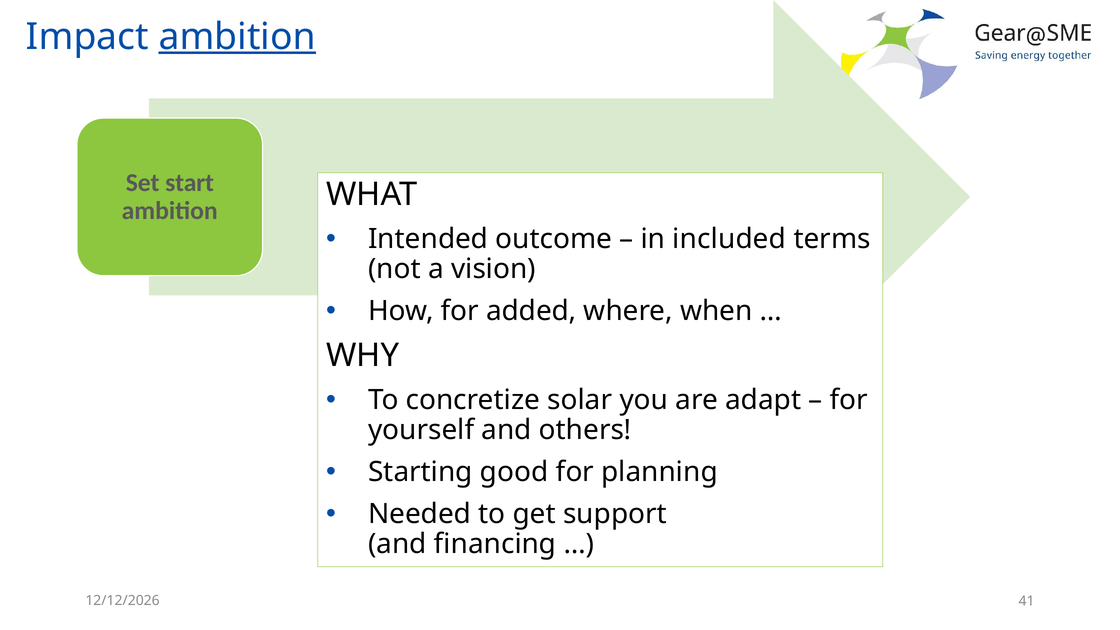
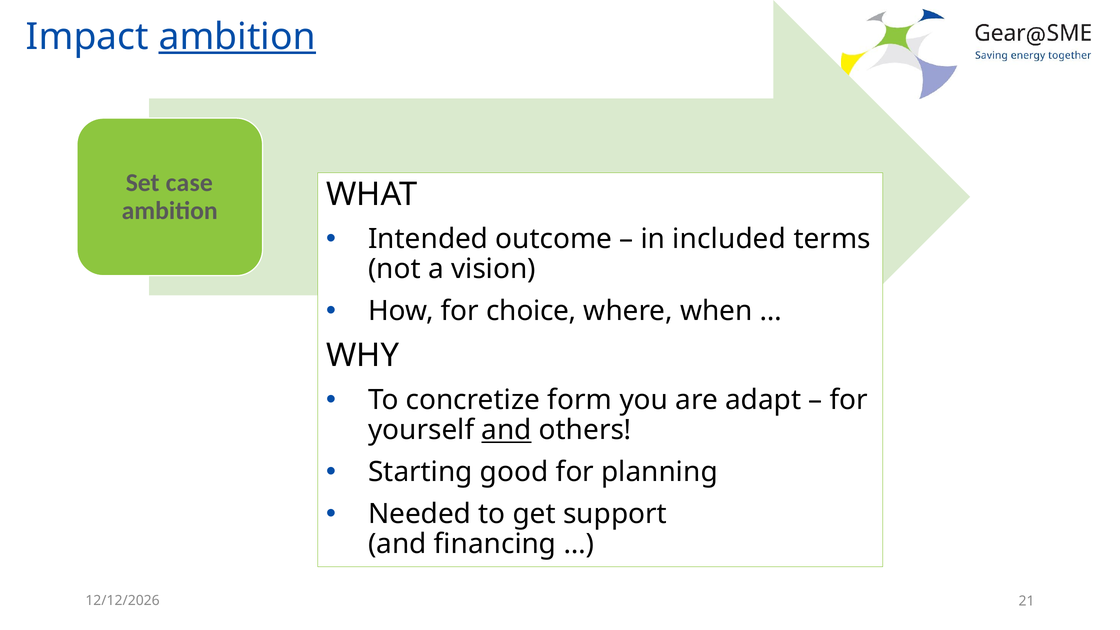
start: start -> case (189, 183)
added: added -> choice (531, 311)
solar: solar -> form (580, 400)
and underline: none -> present (507, 430)
41: 41 -> 21 (1027, 601)
